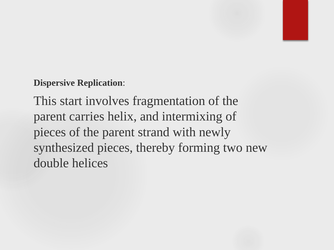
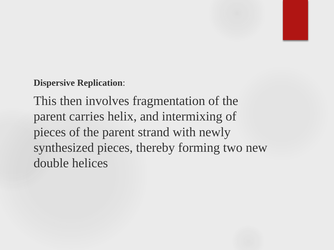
start: start -> then (71, 101)
